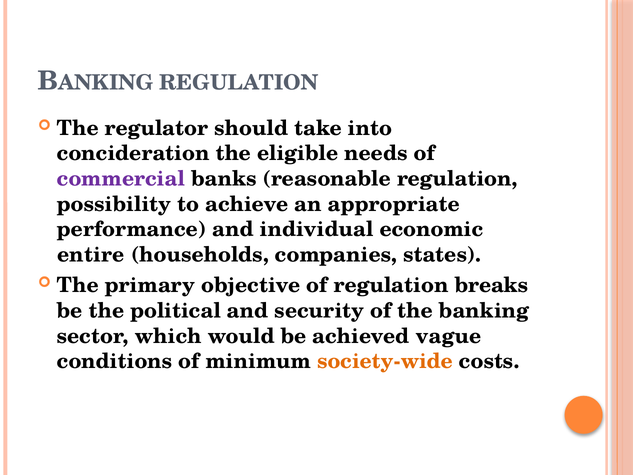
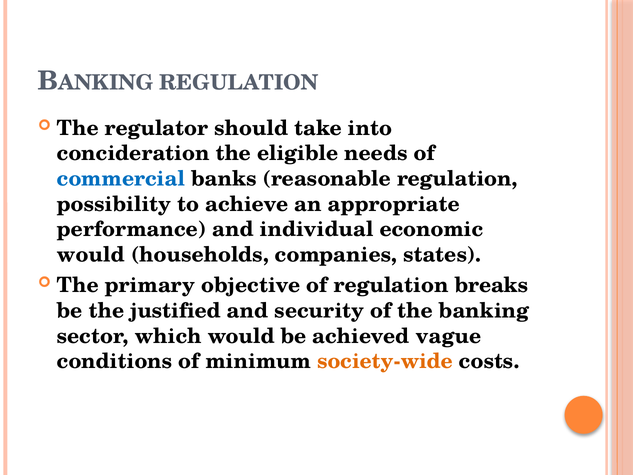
commercial colour: purple -> blue (121, 179)
entire: entire -> would (91, 255)
political: political -> justified (176, 311)
